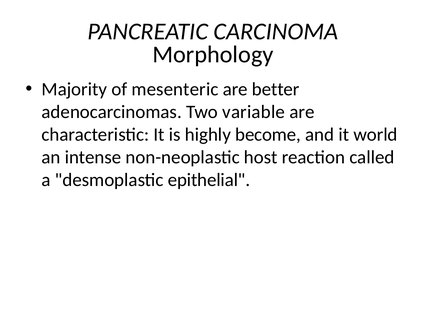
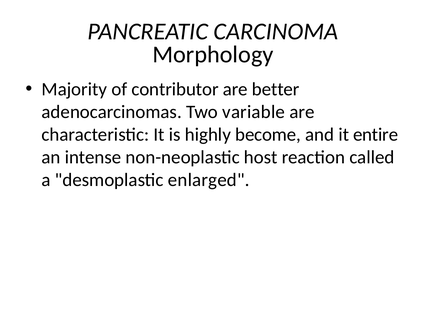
mesenteric: mesenteric -> contributor (175, 89)
world: world -> entire (376, 135)
epithelial: epithelial -> enlarged (209, 180)
